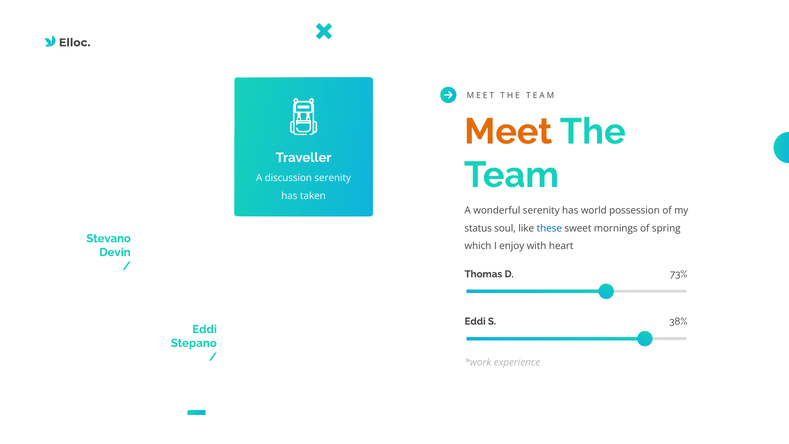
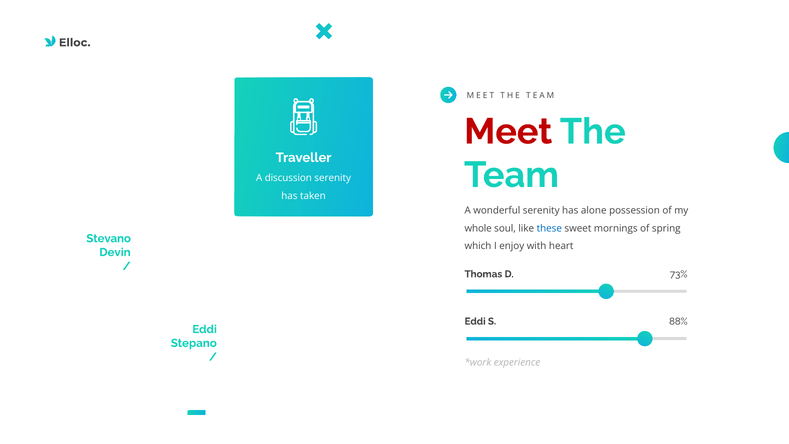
Meet colour: orange -> red (508, 132)
world: world -> alone (594, 211)
status: status -> whole (478, 228)
38%: 38% -> 88% (678, 321)
